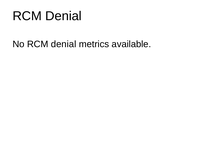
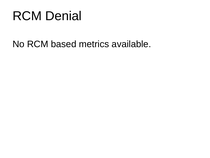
No RCM denial: denial -> based (64, 44)
